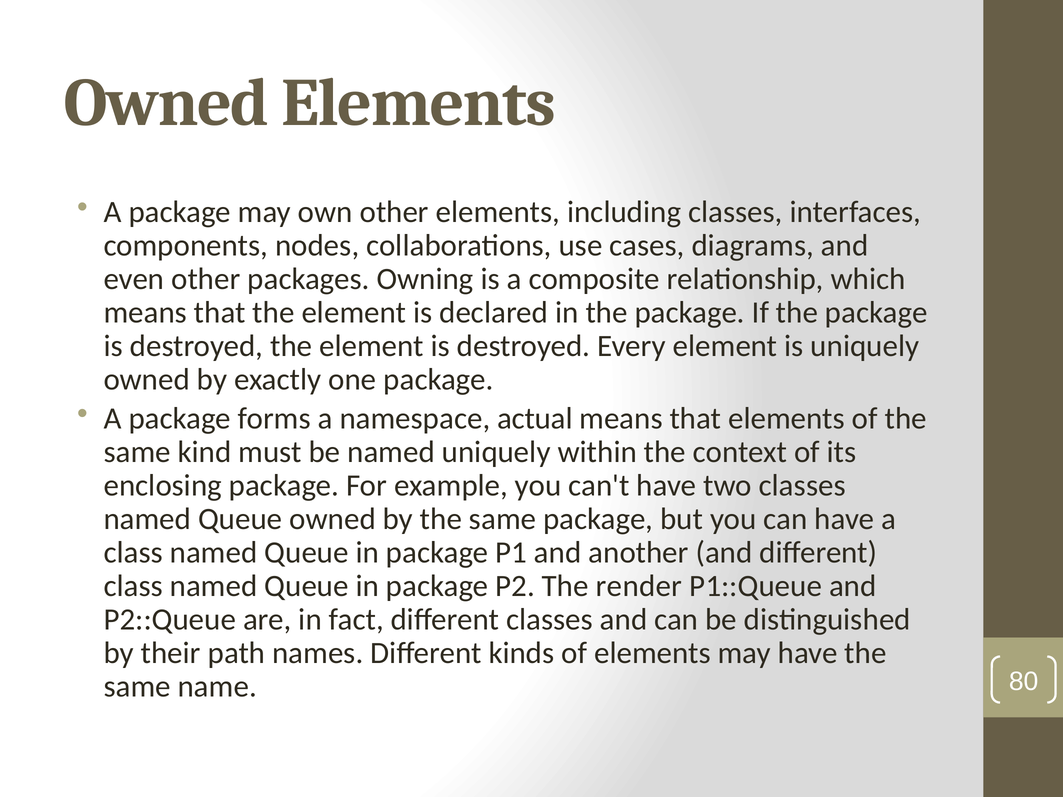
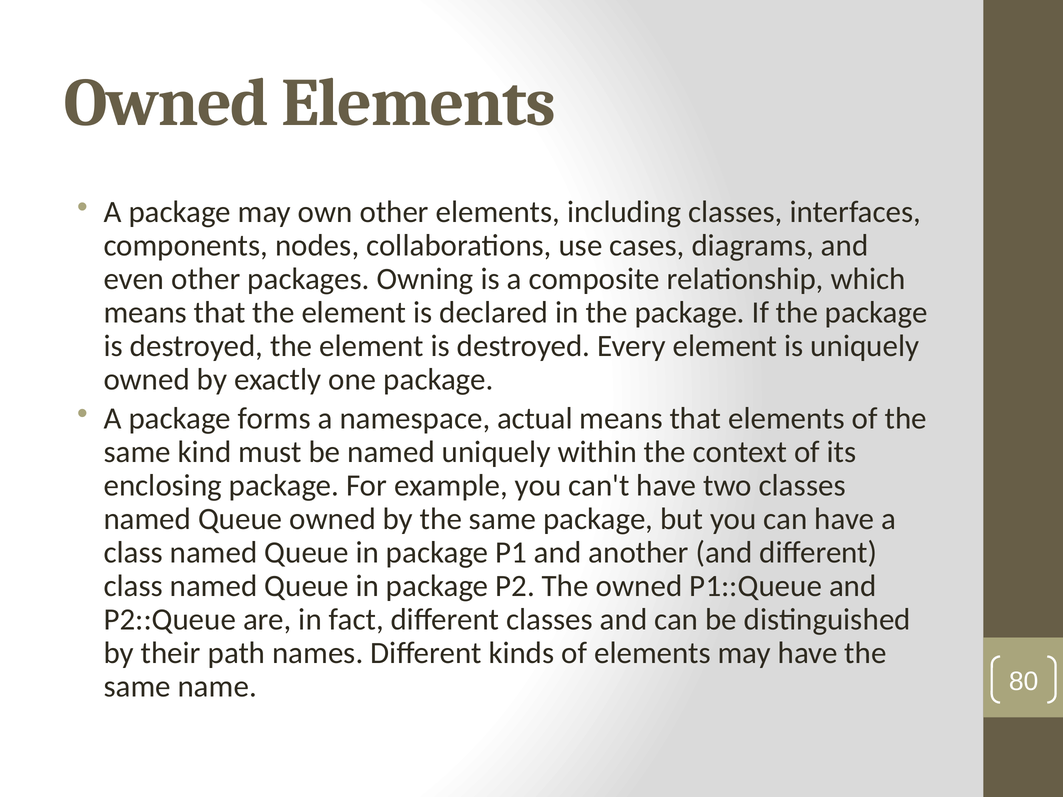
The render: render -> owned (639, 586)
